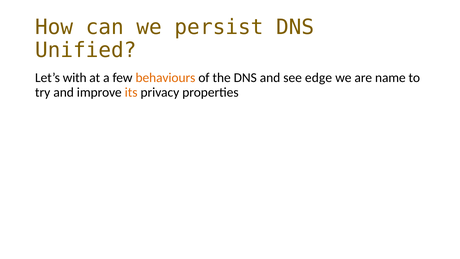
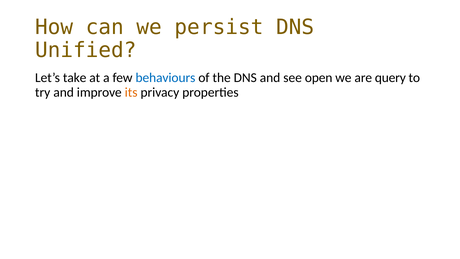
with: with -> take (75, 78)
behaviours colour: orange -> blue (165, 78)
edge: edge -> open (319, 78)
name: name -> query (390, 78)
